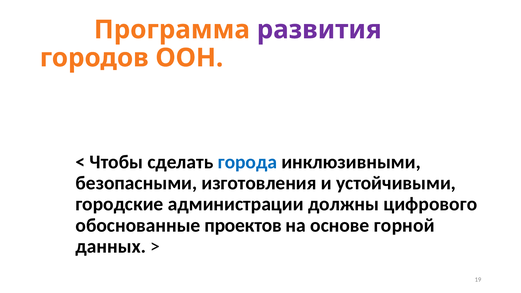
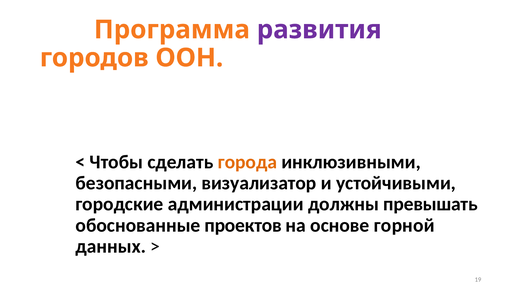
города colour: blue -> orange (247, 162)
изготовления: изготовления -> визуализатор (259, 183)
цифрового: цифрового -> превышать (430, 204)
